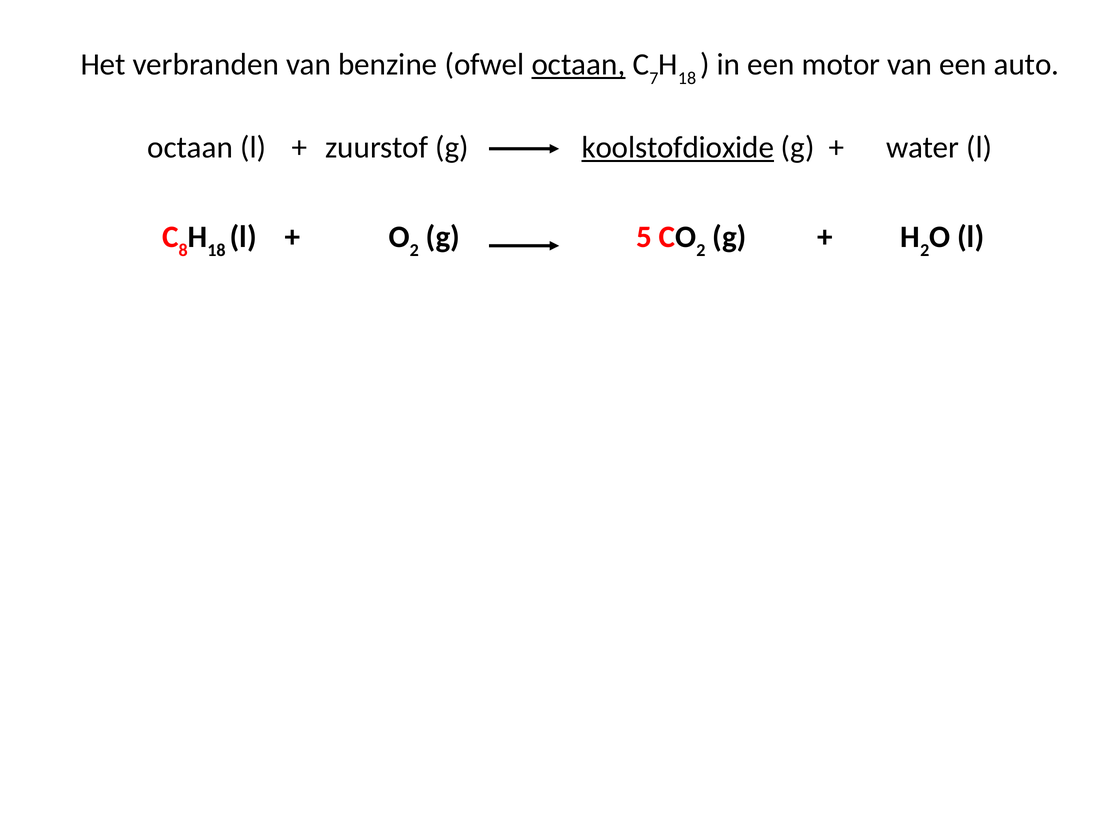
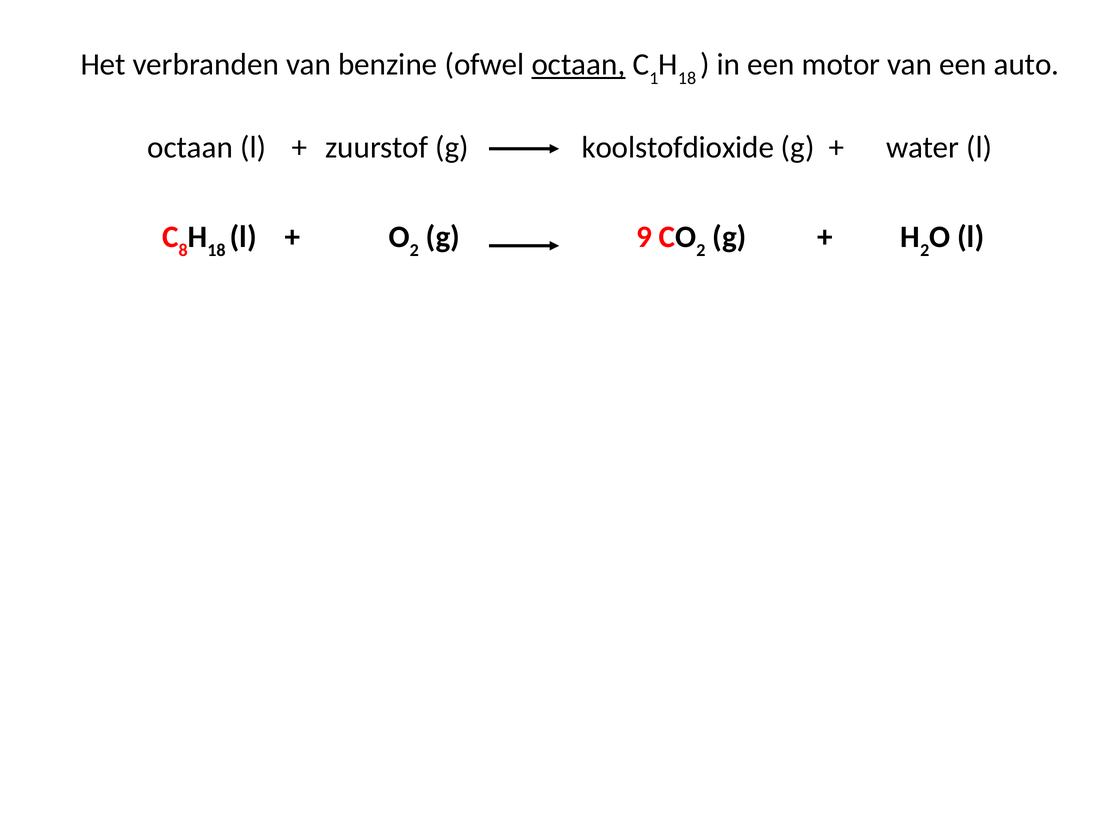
7: 7 -> 1 (654, 78)
koolstofdioxide underline: present -> none (678, 148)
g 5: 5 -> 9 (644, 237)
